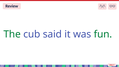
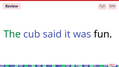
fun colour: green -> black (103, 34)
